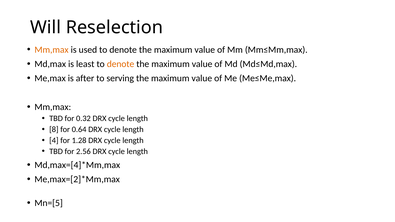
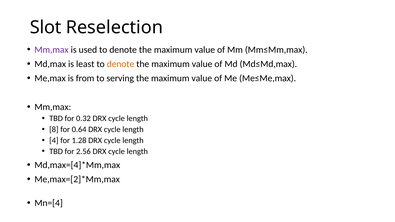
Will: Will -> Slot (46, 27)
Mm,max colour: orange -> purple (52, 50)
after: after -> from (85, 78)
Mn=[5: Mn=[5 -> Mn=[4 (49, 203)
